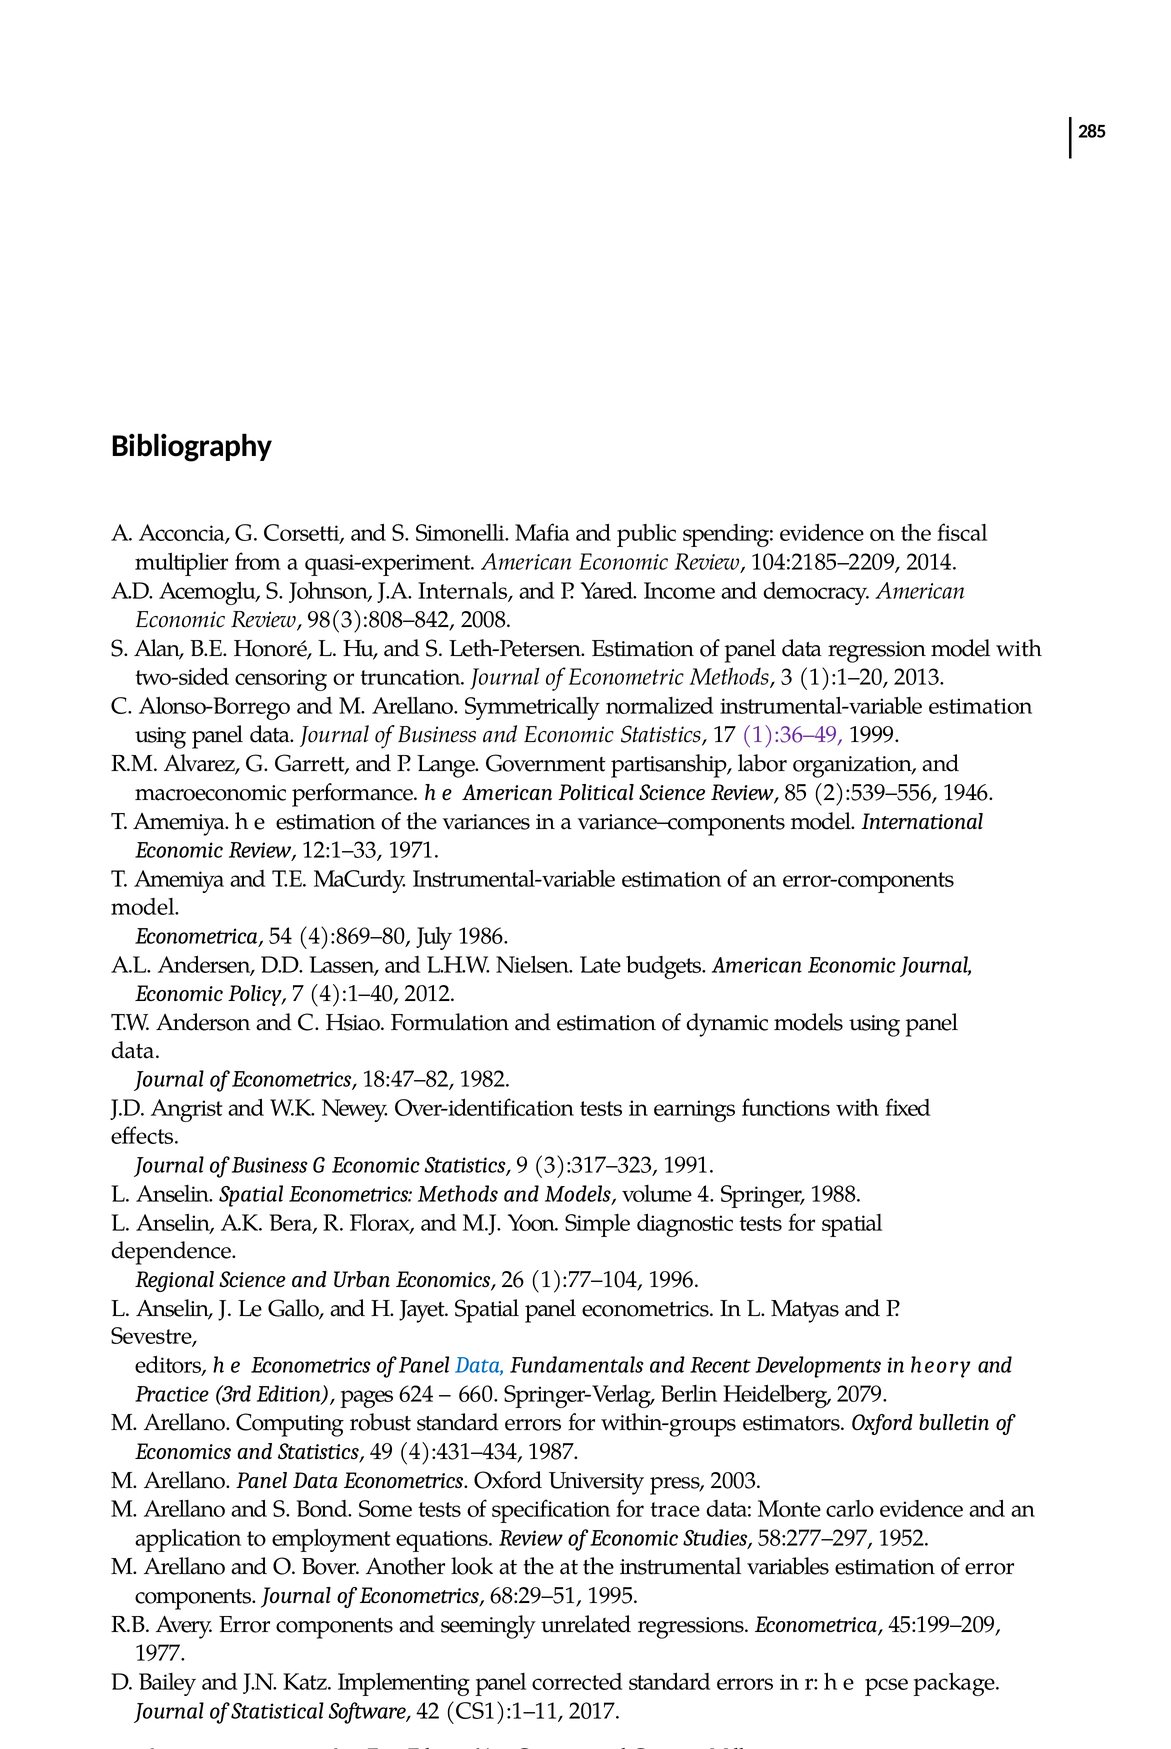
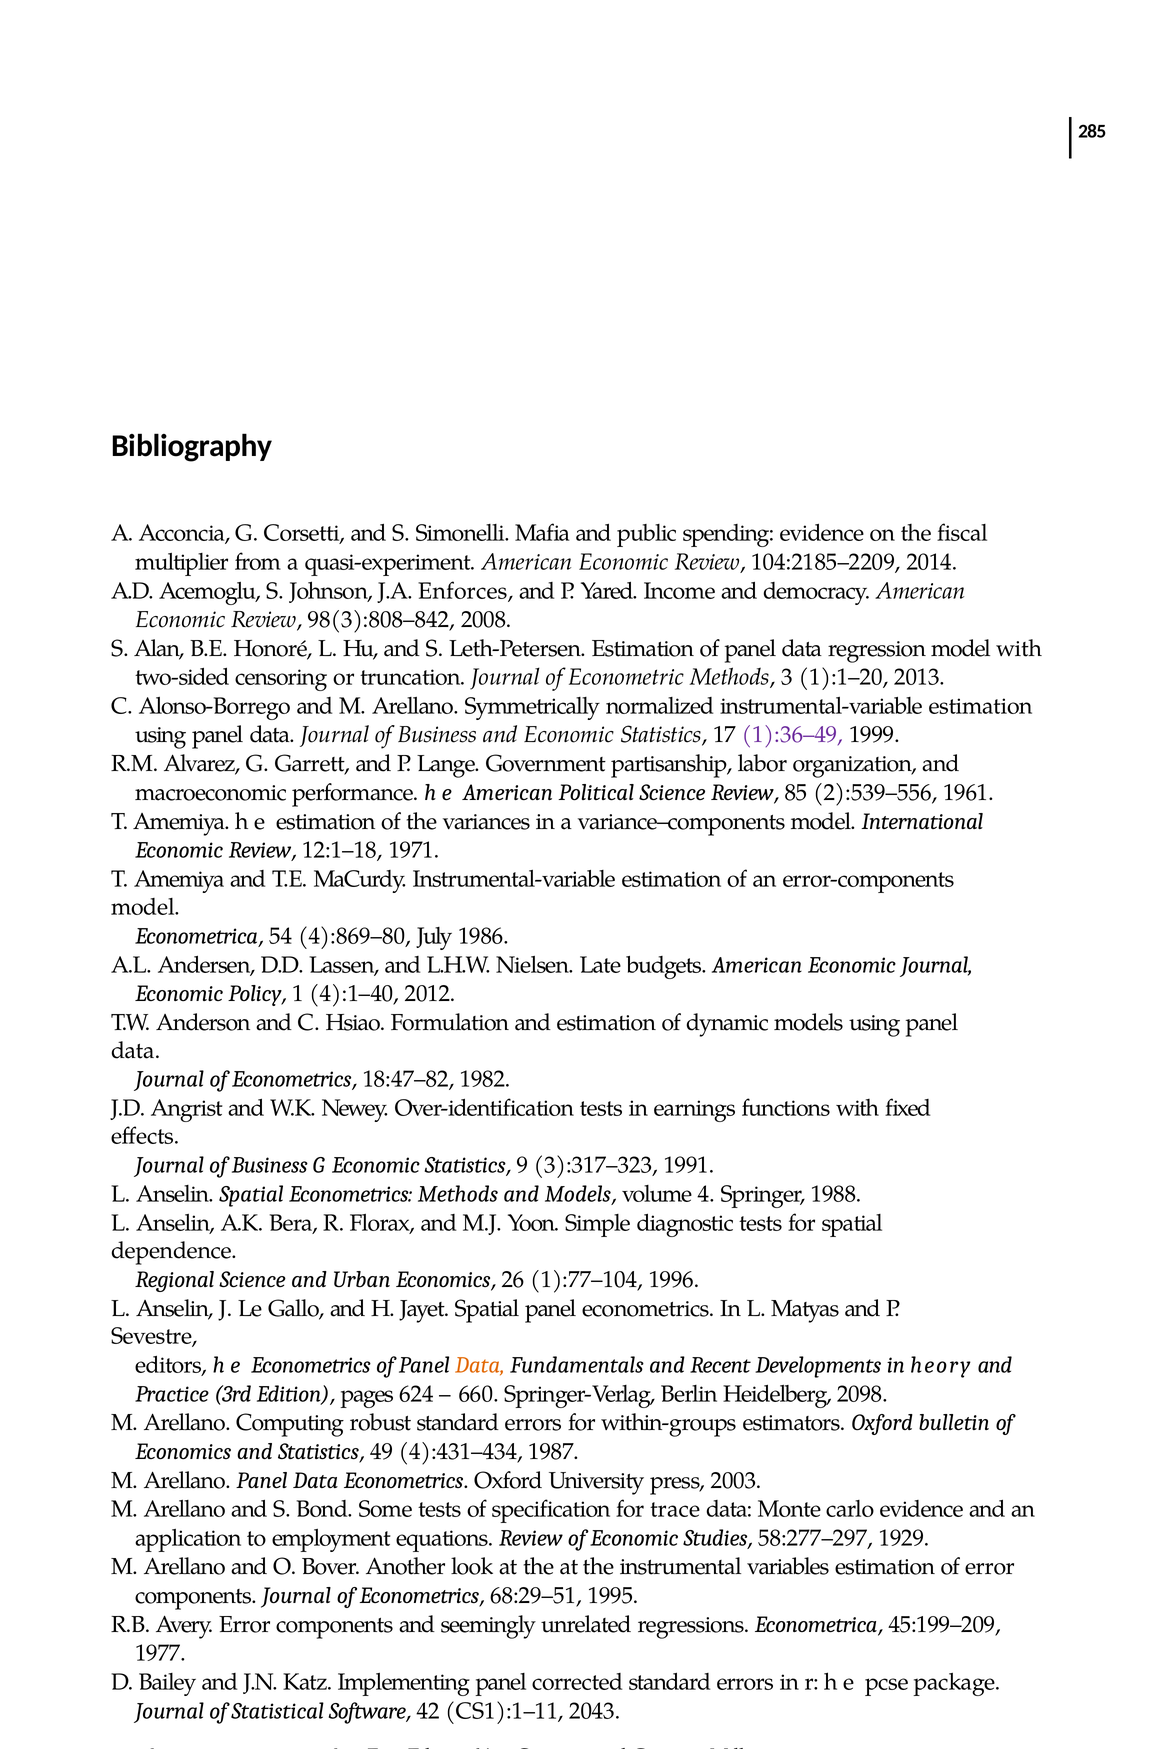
Internals: Internals -> Enforces (466, 591)
1946: 1946 -> 1961 (969, 793)
12:1–33: 12:1–33 -> 12:1–18 (342, 850)
7: 7 -> 1 (298, 994)
Data colour: blue -> orange (480, 1365)
2079: 2079 -> 2098 (863, 1394)
1952: 1952 -> 1929 (904, 1538)
2017: 2017 -> 2043 (595, 1711)
